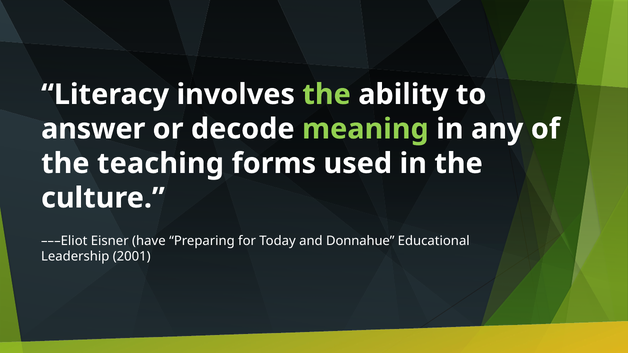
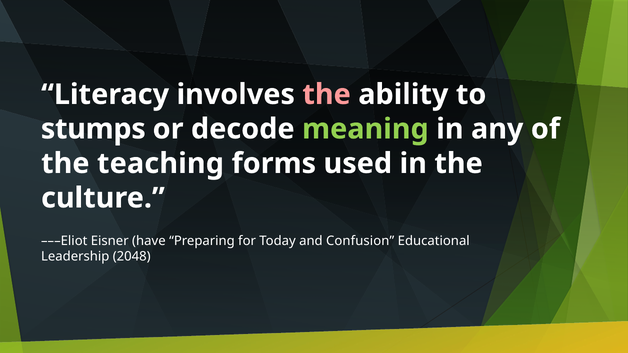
the colour: light green -> pink (327, 95)
answer: answer -> stumps (93, 129)
Donnahue: Donnahue -> Confusion (360, 241)
2001: 2001 -> 2048 (132, 257)
